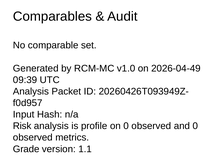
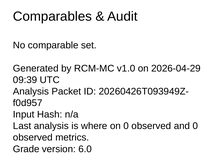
2026-04-49: 2026-04-49 -> 2026-04-29 (176, 69)
Risk: Risk -> Last (22, 127)
profile: profile -> where (94, 127)
1.1: 1.1 -> 6.0 (85, 150)
